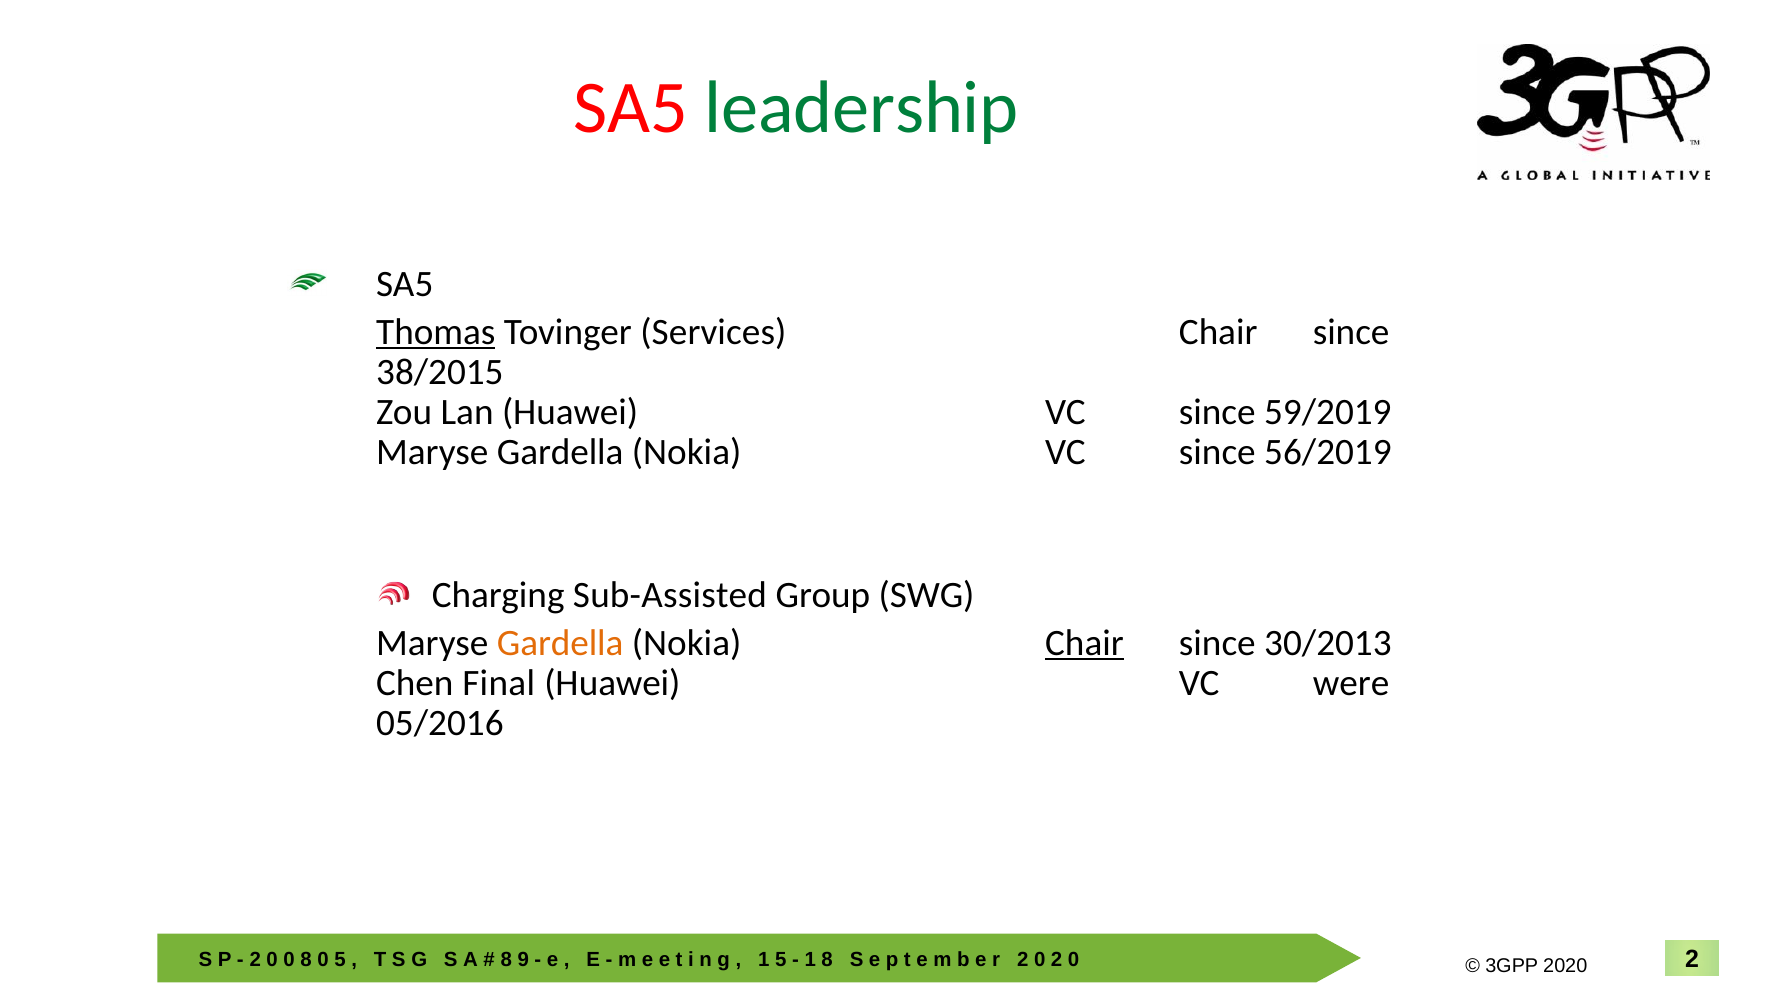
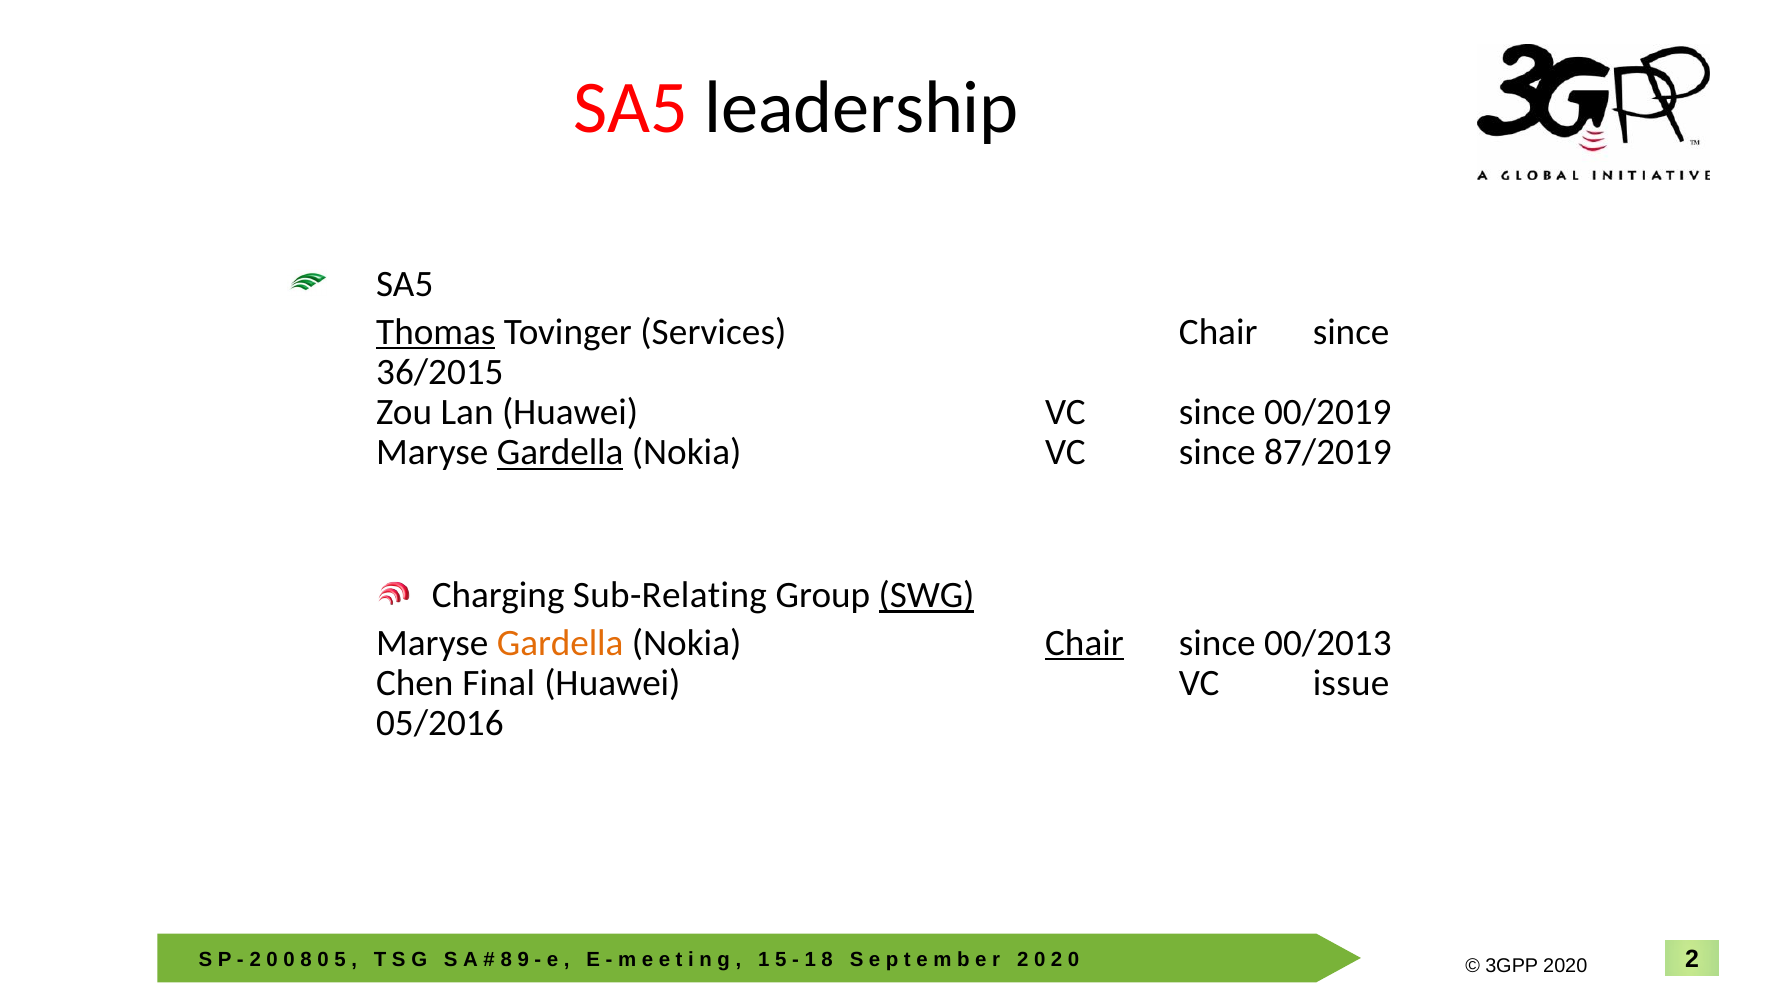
leadership colour: green -> black (862, 108)
38/2015: 38/2015 -> 36/2015 (440, 372)
59/2019: 59/2019 -> 00/2019 (1328, 412)
Gardella underline: none -> present (560, 452)
56/2019: 56/2019 -> 87/2019 (1328, 452)
Sub-Assisted: Sub-Assisted -> Sub-Relating (670, 595)
SWG underline: none -> present (927, 595)
30/2013: 30/2013 -> 00/2013 (1328, 643)
were: were -> issue (1351, 683)
